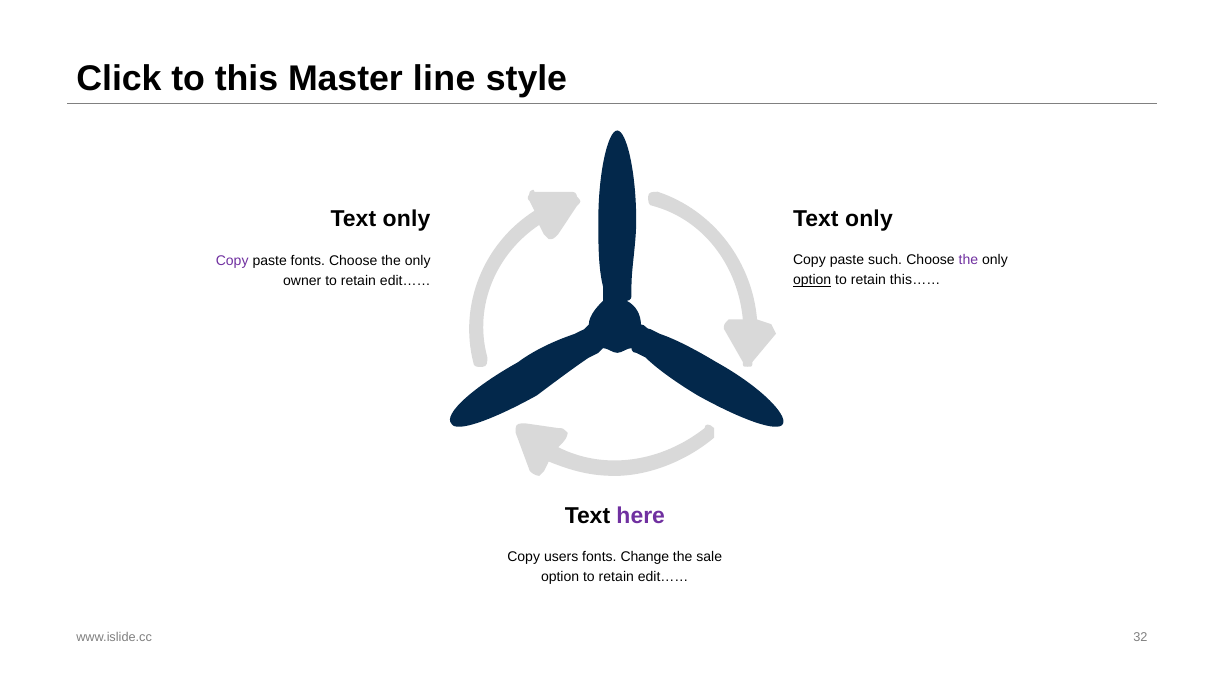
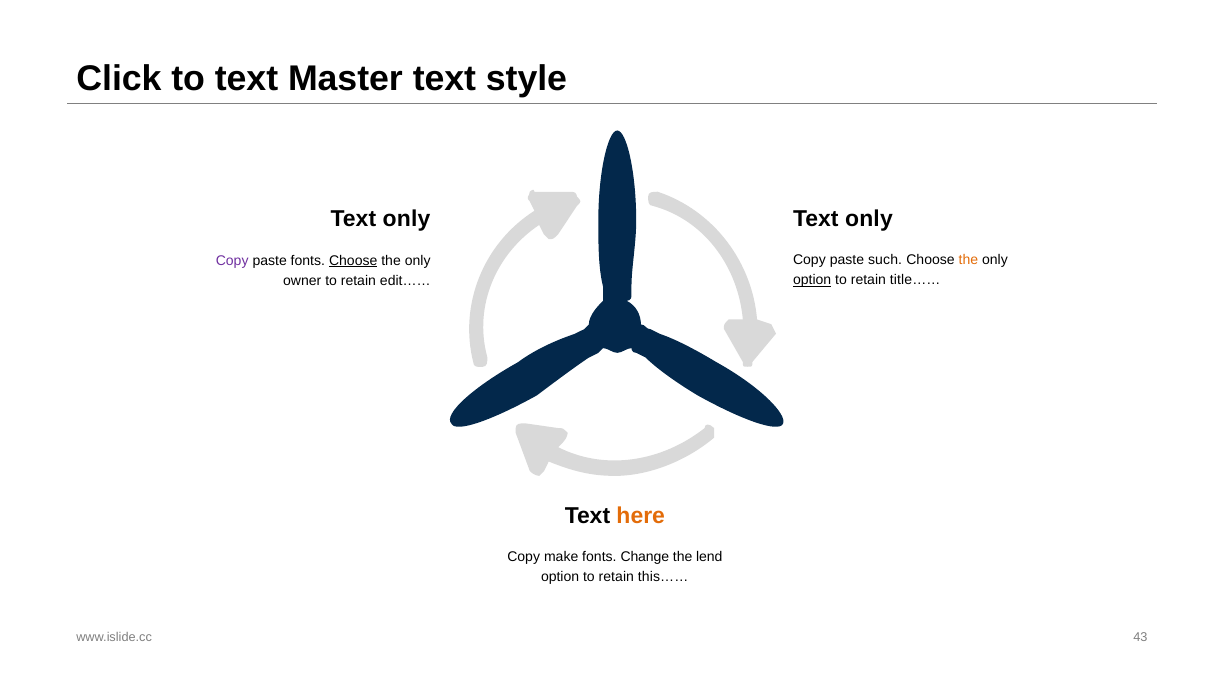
to this: this -> text (247, 79)
Master line: line -> text (444, 79)
the colour: purple -> orange (968, 260)
Choose underline: none -> present (353, 261)
this……: this…… -> title…… (915, 280)
here colour: purple -> orange (641, 516)
users: users -> make (561, 557)
sale: sale -> lend (709, 557)
option to retain edit……: edit…… -> this…… (663, 577)
32: 32 -> 43 (1140, 638)
